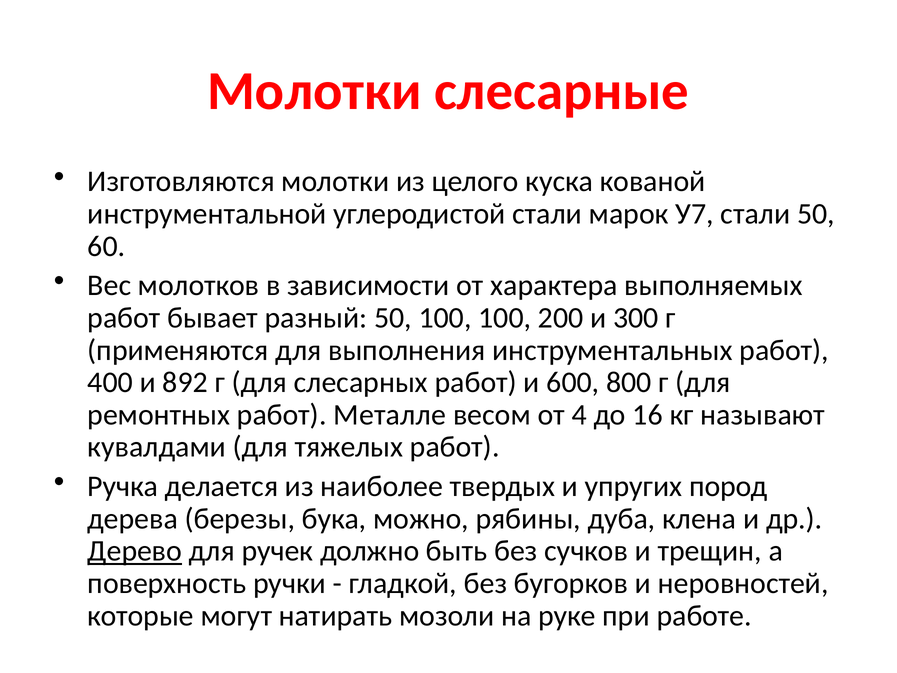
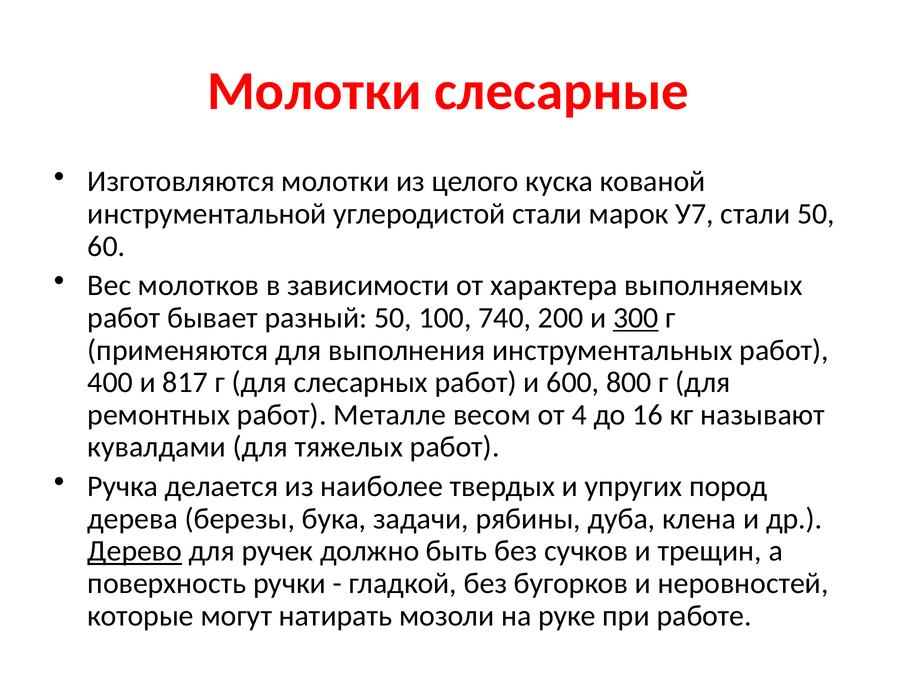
100 100: 100 -> 740 (505, 318)
300 underline: none -> present (636, 318)
892: 892 -> 817 (185, 382)
можно: можно -> задачи (421, 519)
